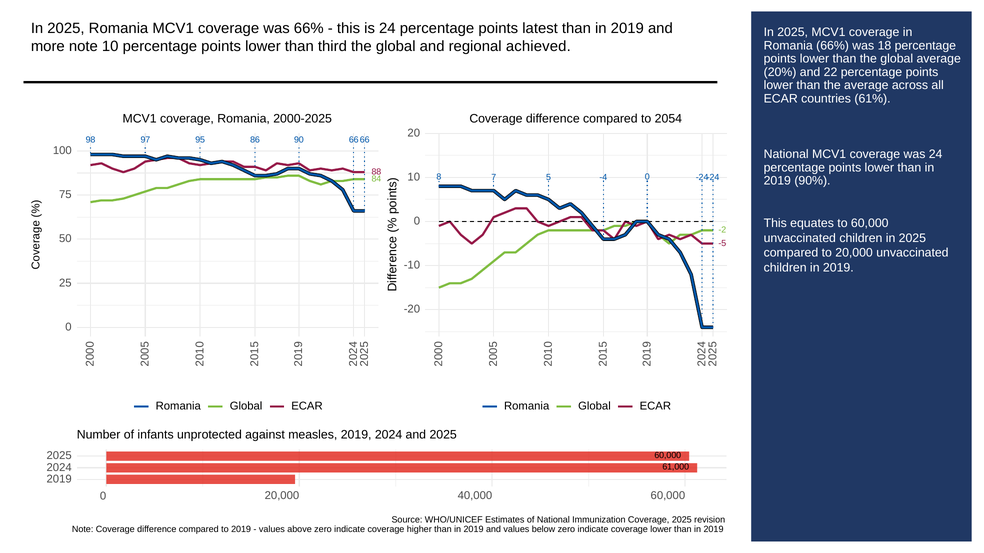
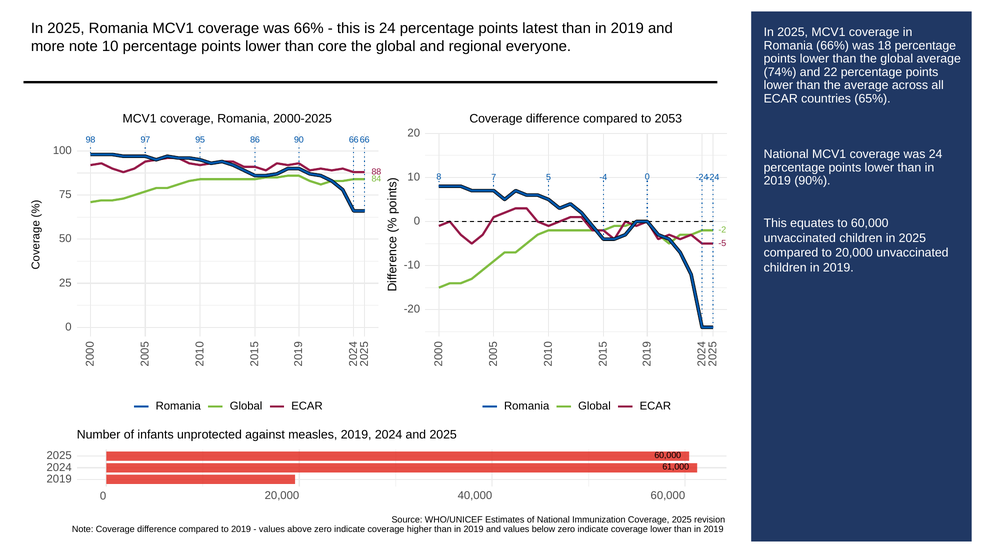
third: third -> core (332, 46)
achieved: achieved -> everyone (538, 46)
20%: 20% -> 74% (780, 72)
61%: 61% -> 65% (872, 99)
2054: 2054 -> 2053 (668, 119)
